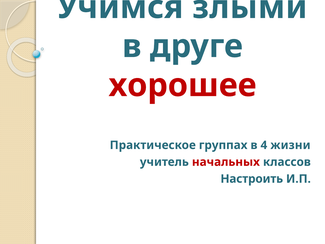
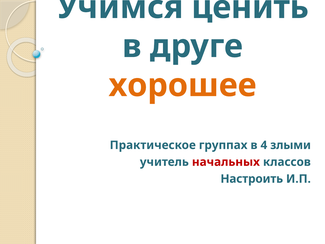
злыми: злыми -> ценить (250, 7)
хорошее colour: red -> orange (183, 85)
жизни: жизни -> злыми (291, 145)
